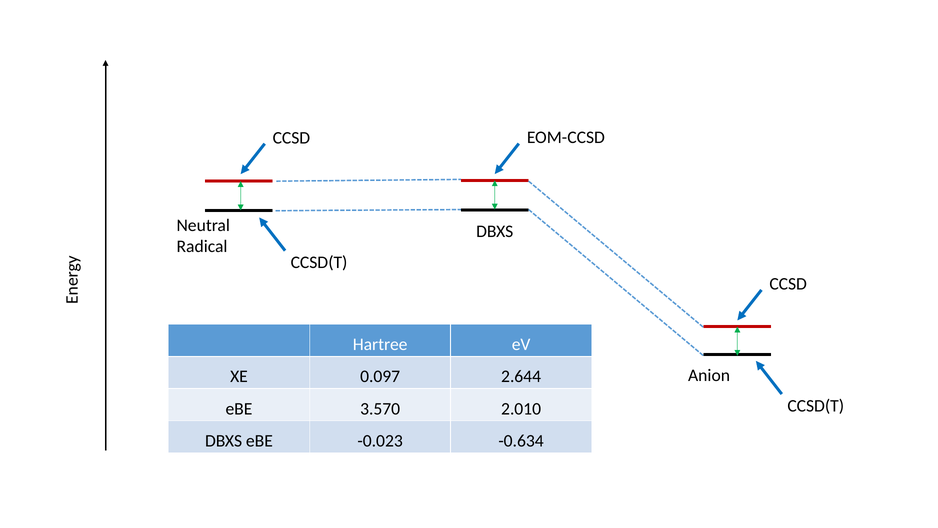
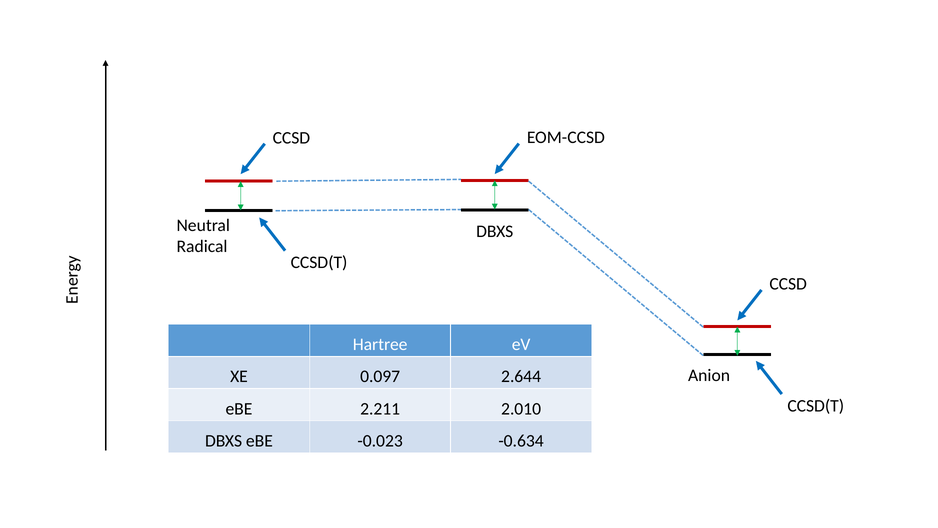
3.570: 3.570 -> 2.211 (380, 409)
